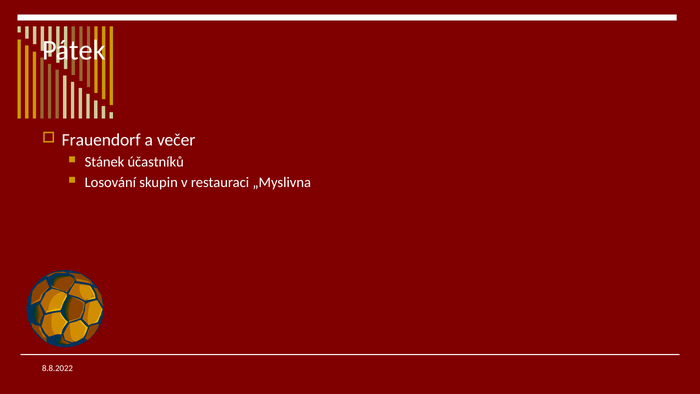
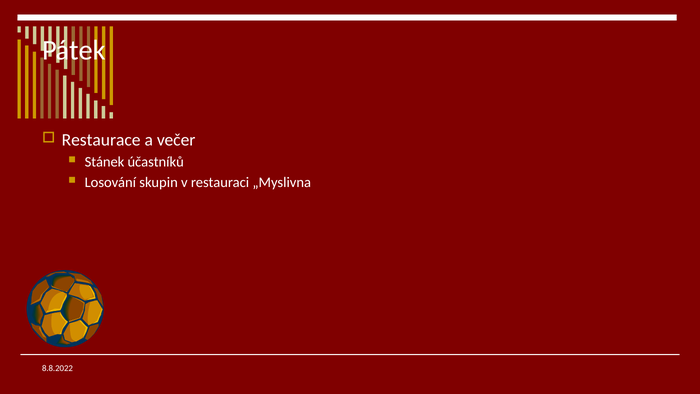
Frauendorf: Frauendorf -> Restaurace (101, 140)
